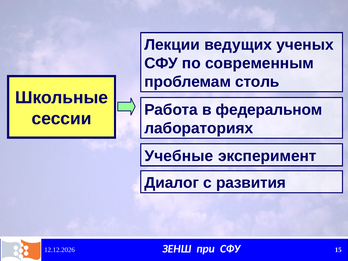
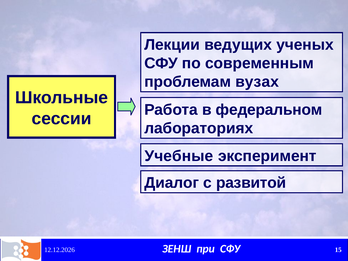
столь: столь -> вузах (257, 82)
развития: развития -> развитой (251, 183)
